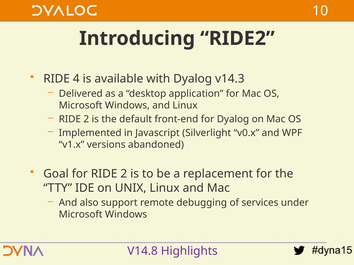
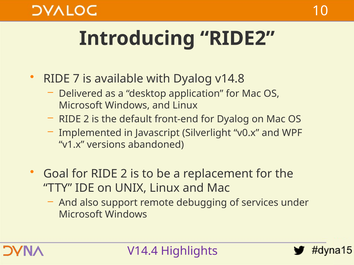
4: 4 -> 7 (76, 79)
v14.3: v14.3 -> v14.8 (230, 79)
V14.8: V14.8 -> V14.4 (143, 252)
